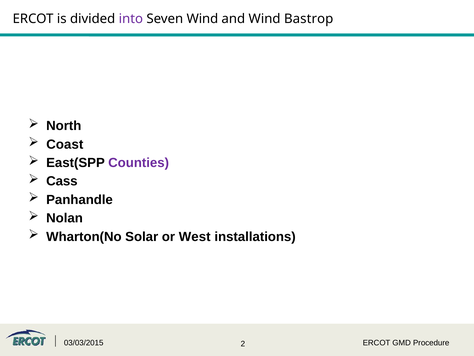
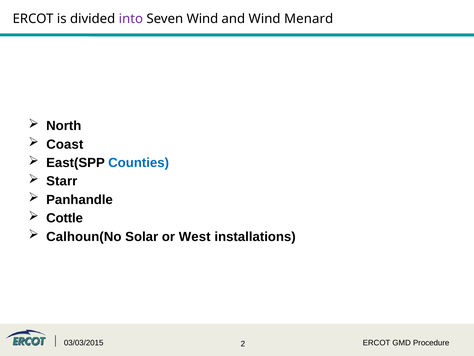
Bastrop: Bastrop -> Menard (309, 19)
Counties colour: purple -> blue (139, 163)
Cass: Cass -> Starr (62, 181)
Nolan: Nolan -> Cottle (65, 218)
Wharton(No: Wharton(No -> Calhoun(No (84, 236)
